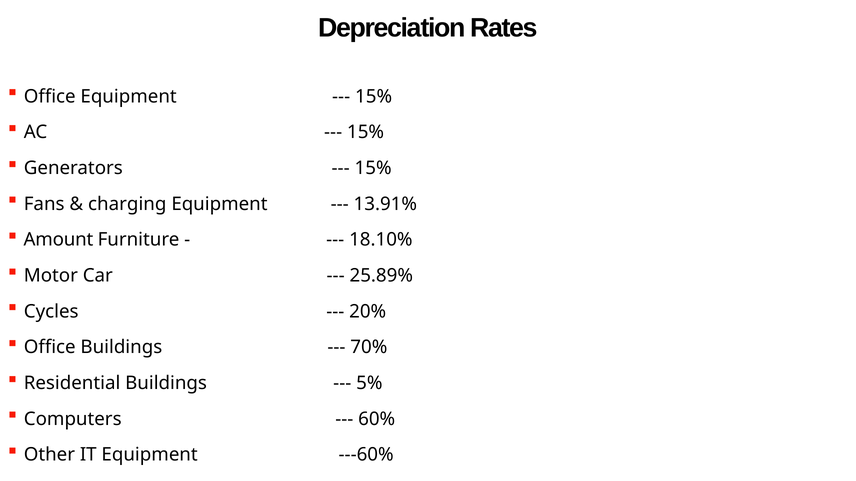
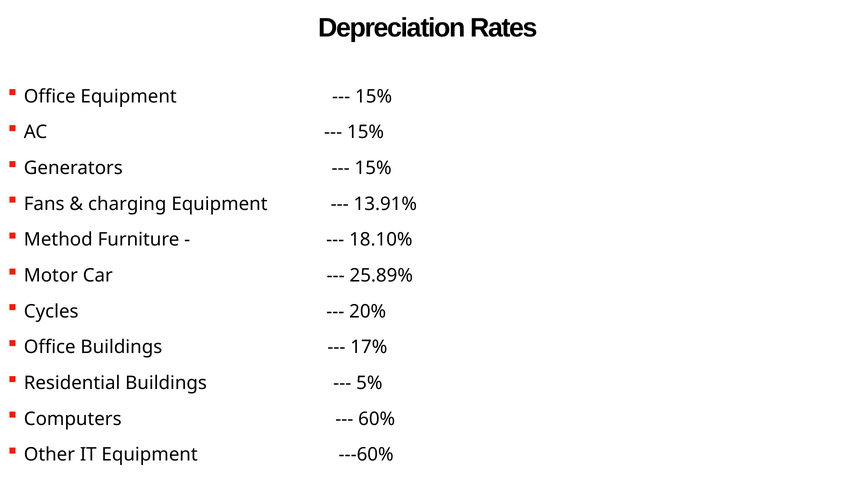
Amount: Amount -> Method (58, 240)
70%: 70% -> 17% (369, 348)
